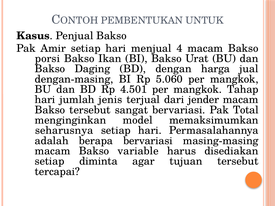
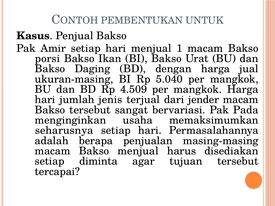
4: 4 -> 1 (180, 48)
dengan-masing: dengan-masing -> ukuran-masing (74, 79)
5.060: 5.060 -> 5.040 (169, 79)
4.501: 4.501 -> 4.509 (134, 90)
mangkok Tahap: Tahap -> Harga (243, 90)
Total: Total -> Pada (246, 110)
model: model -> usaha (138, 120)
berapa bervariasi: bervariasi -> penjualan (148, 141)
Bakso variable: variable -> menjual (138, 151)
